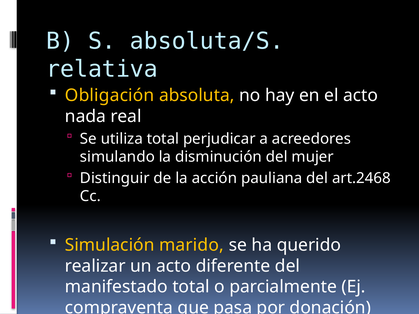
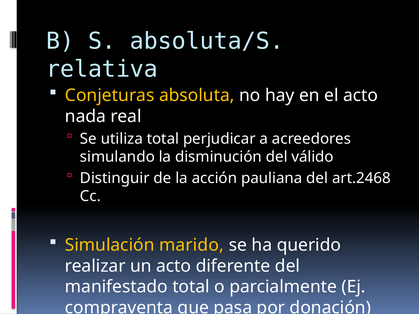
Obligación: Obligación -> Conjeturas (110, 96)
mujer: mujer -> válido (313, 157)
